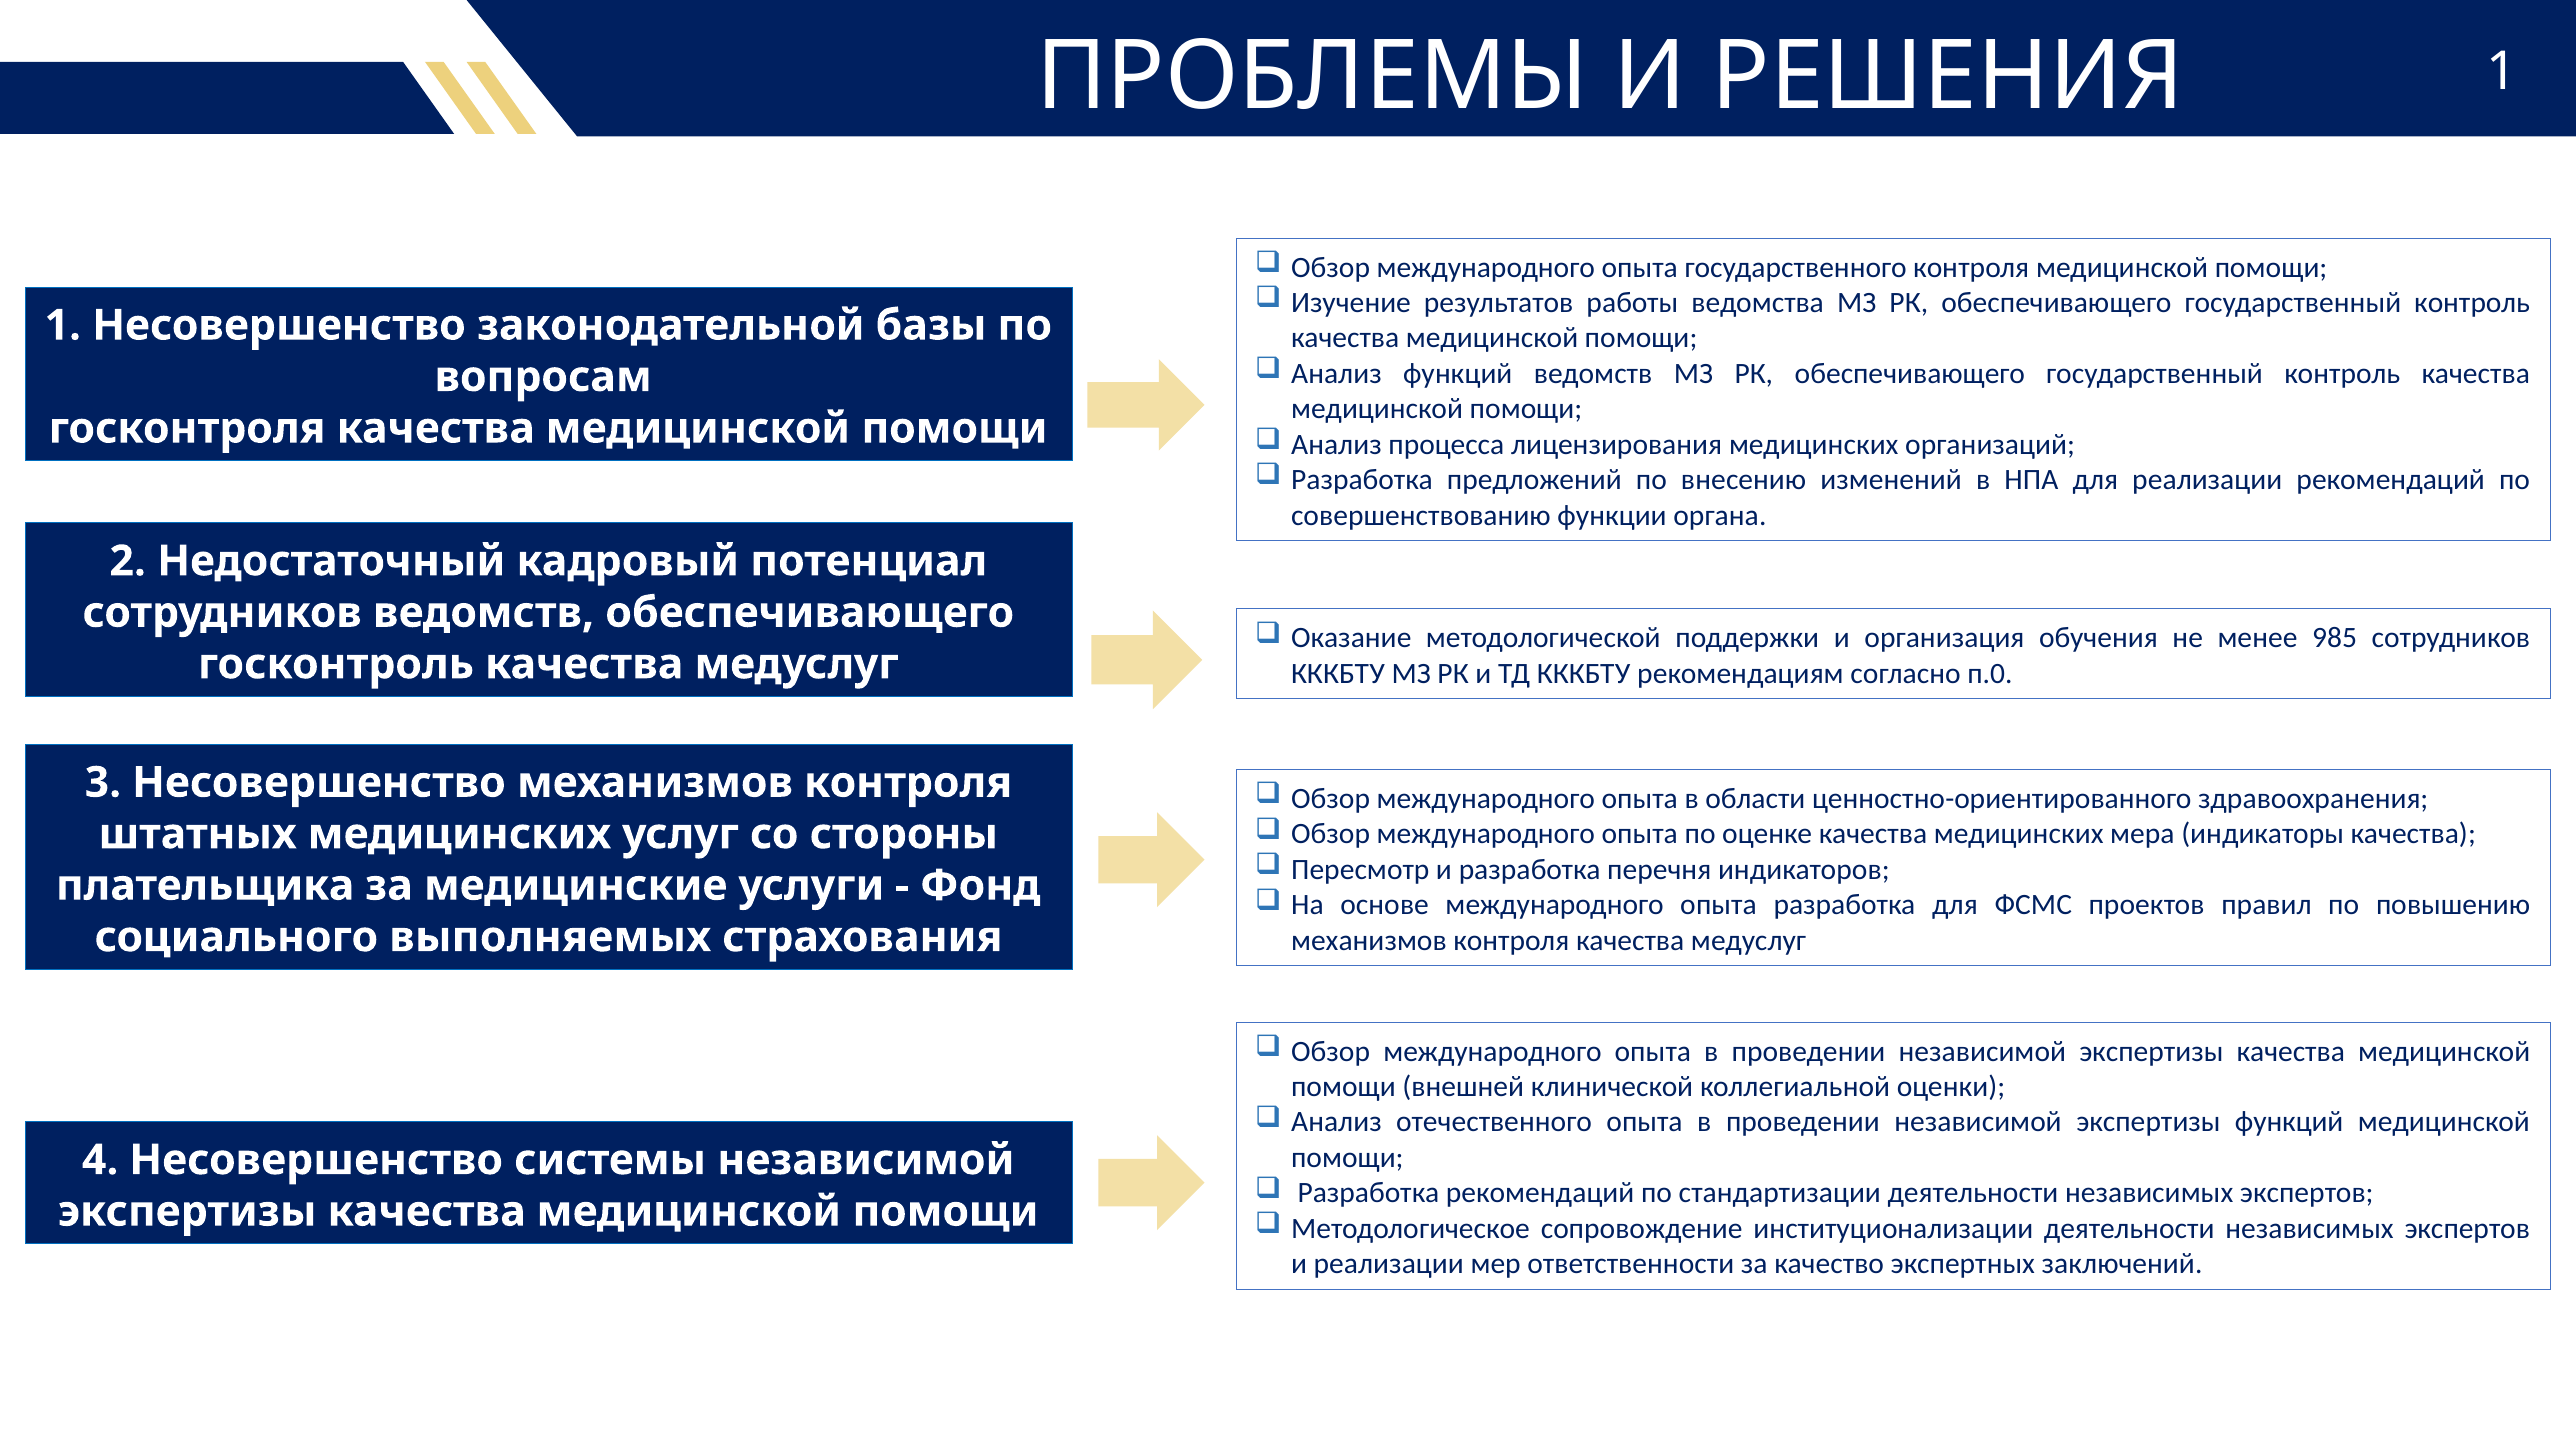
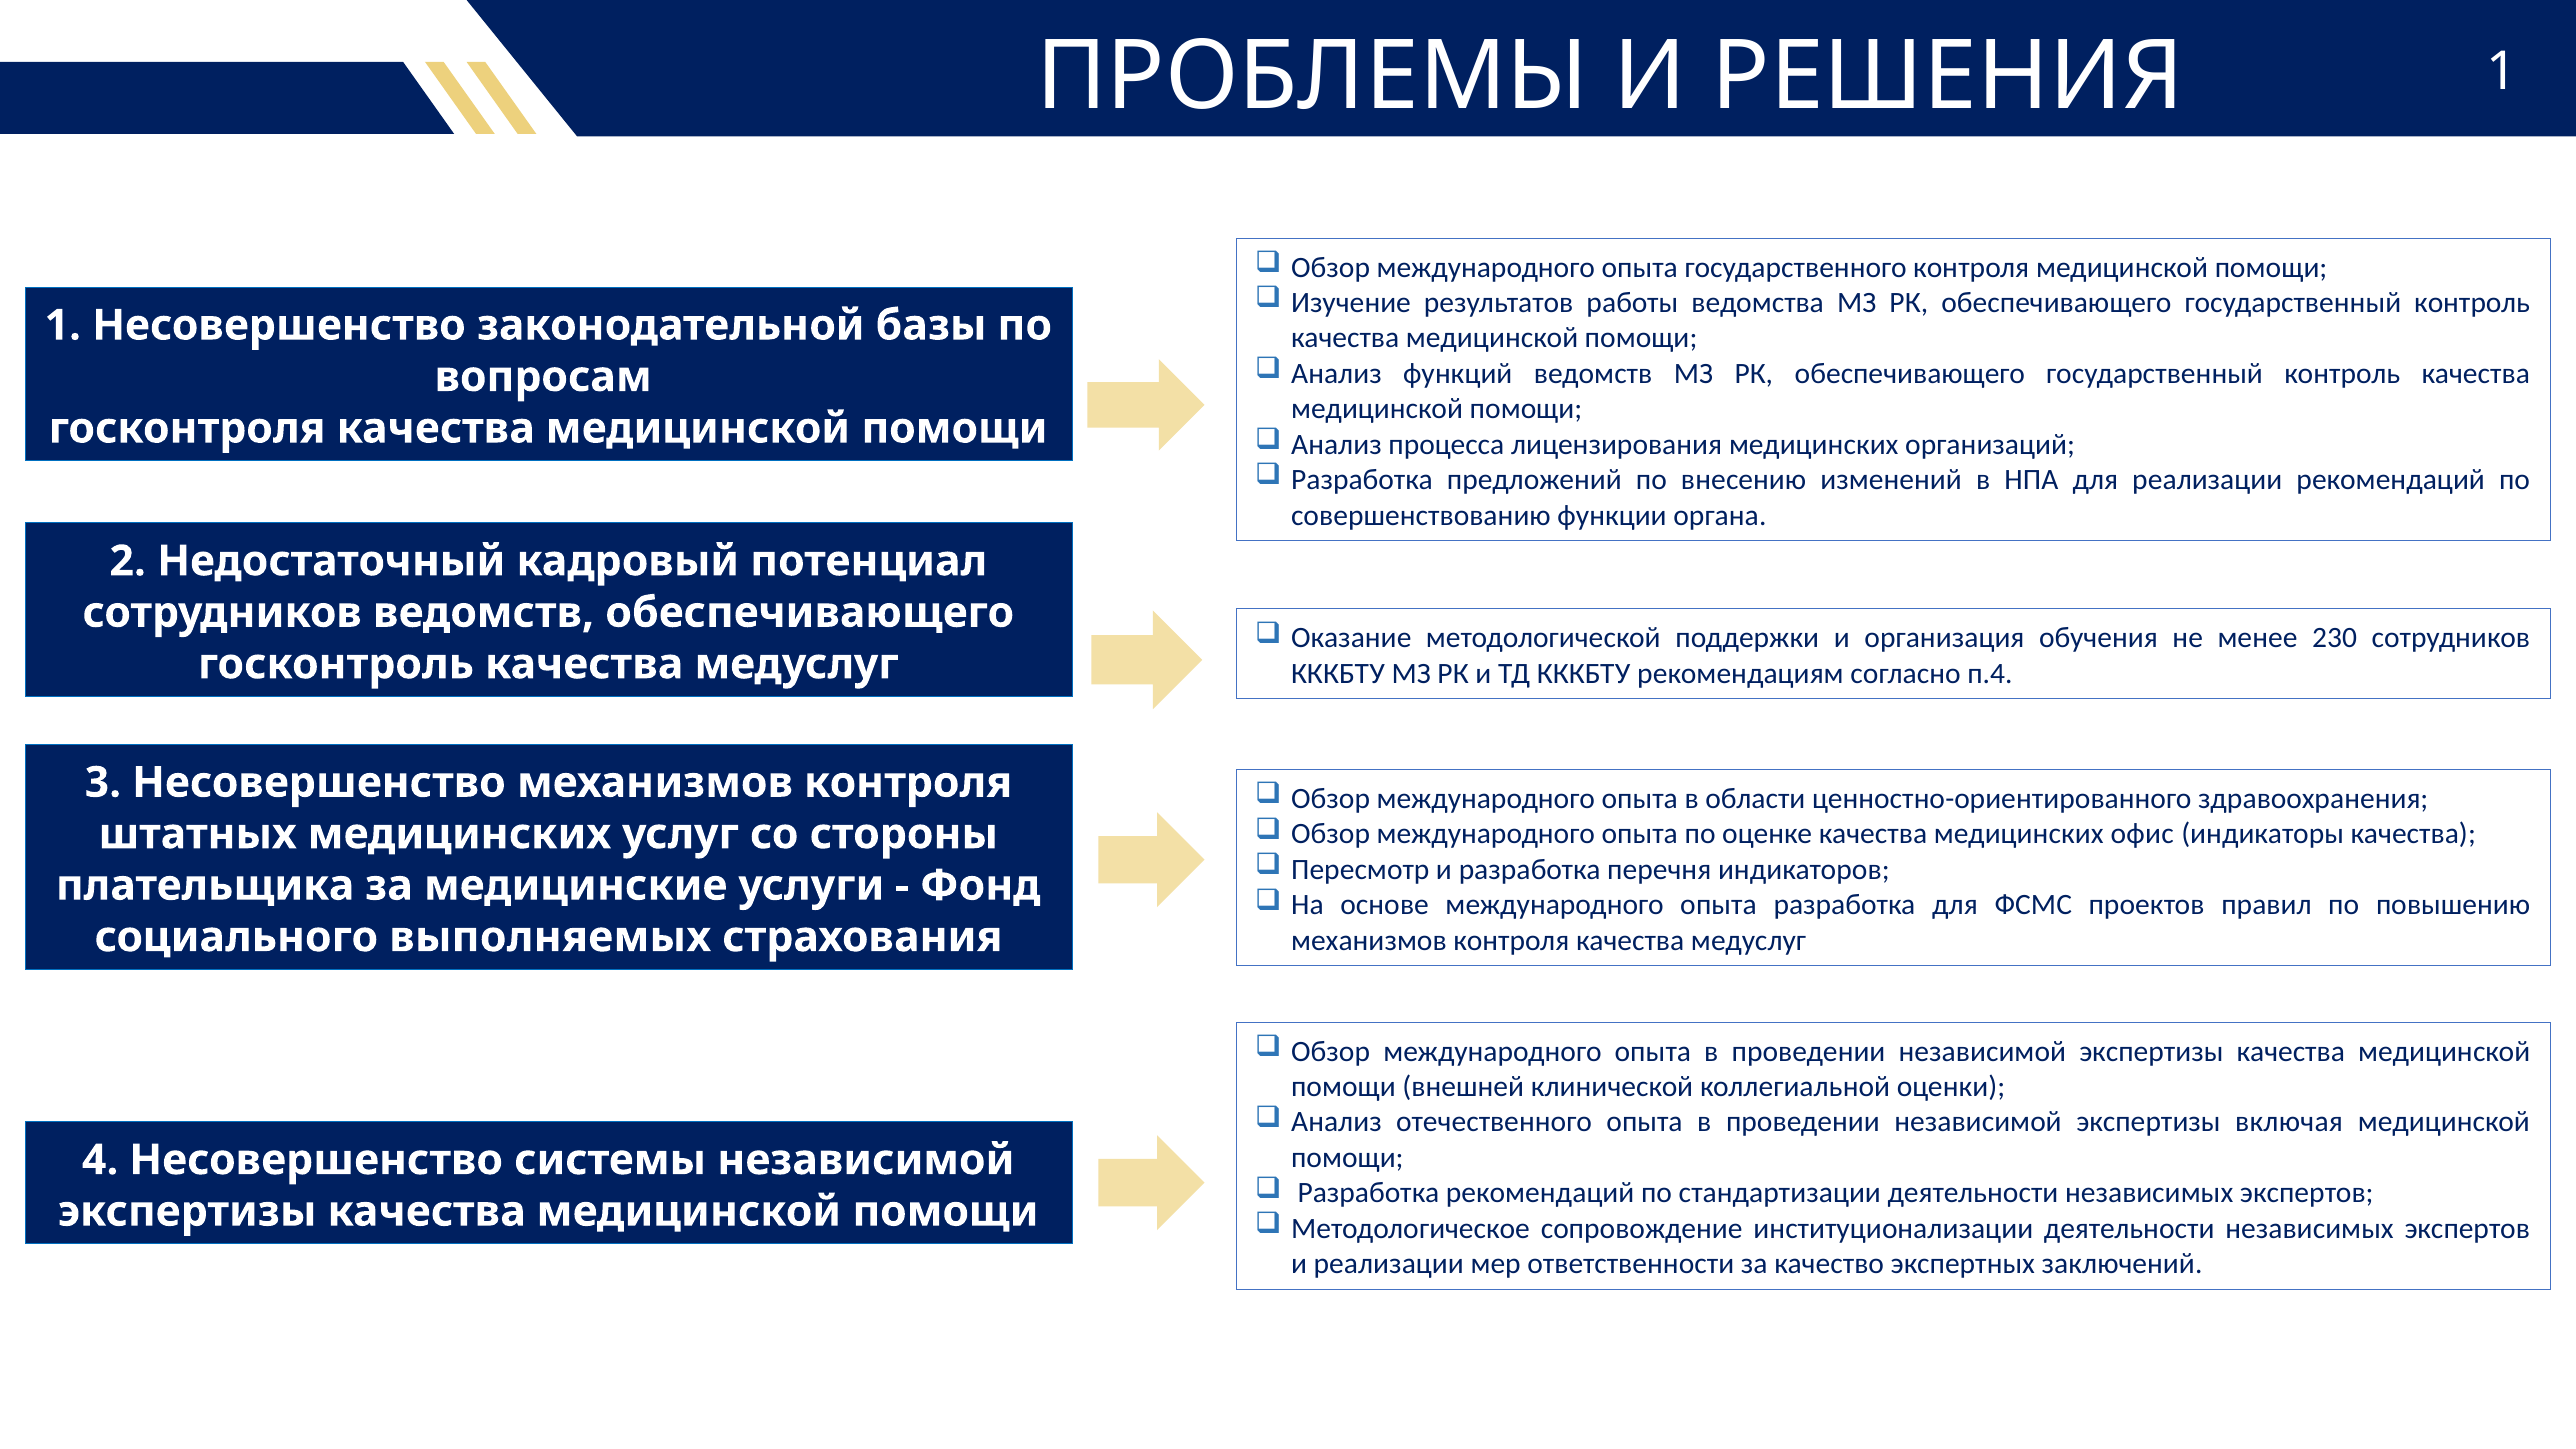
985: 985 -> 230 (2335, 638)
п.0: п.0 -> п.4 (1990, 673)
мера: мера -> офис (2142, 834)
экспертизы функций: функций -> включая (2289, 1122)
